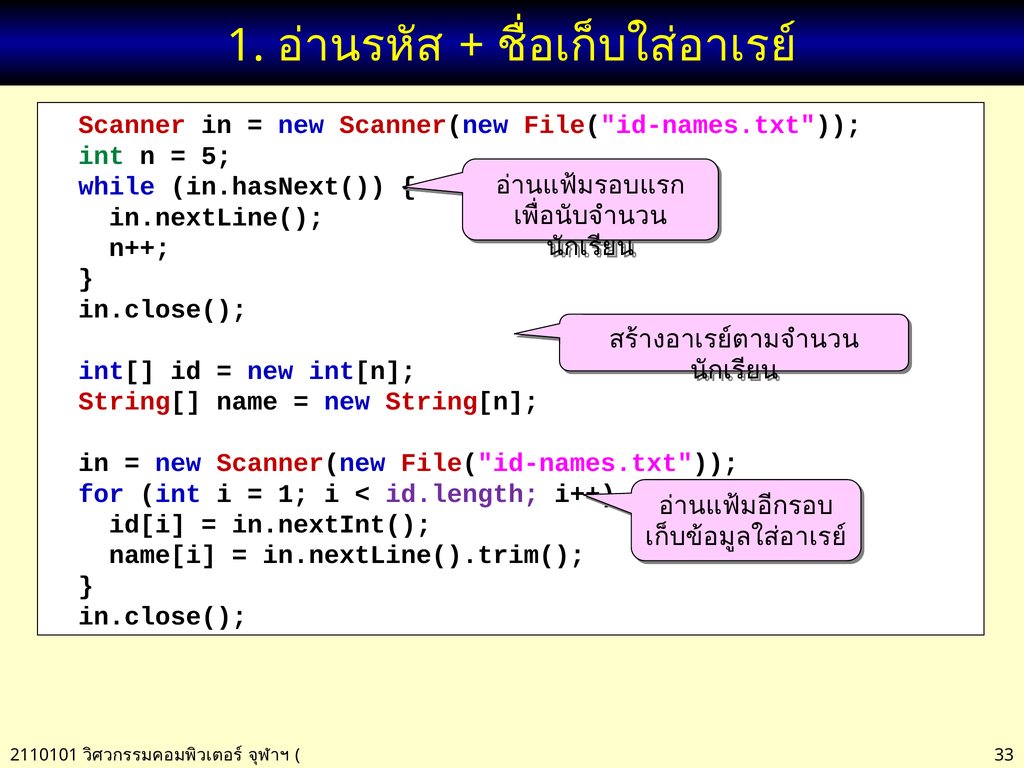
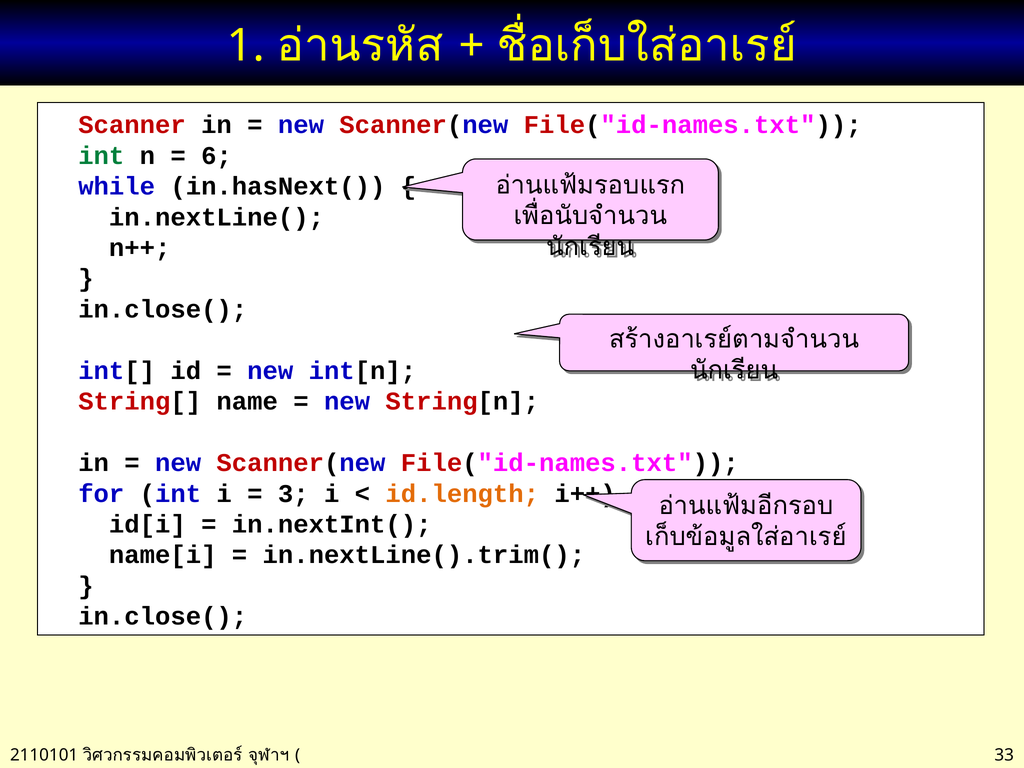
5: 5 -> 6 (216, 156)
1: 1 -> 3 (293, 494)
id.length colour: purple -> orange (462, 494)
